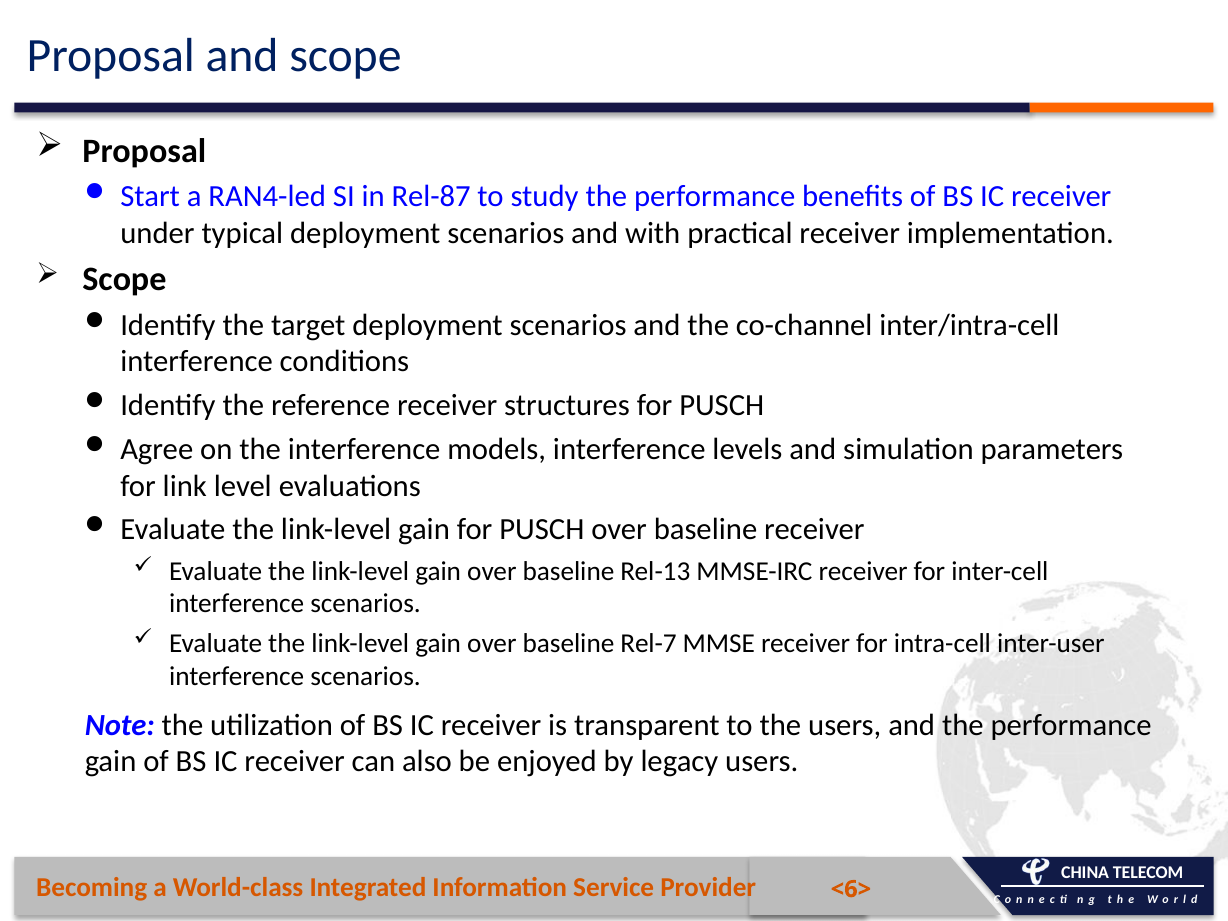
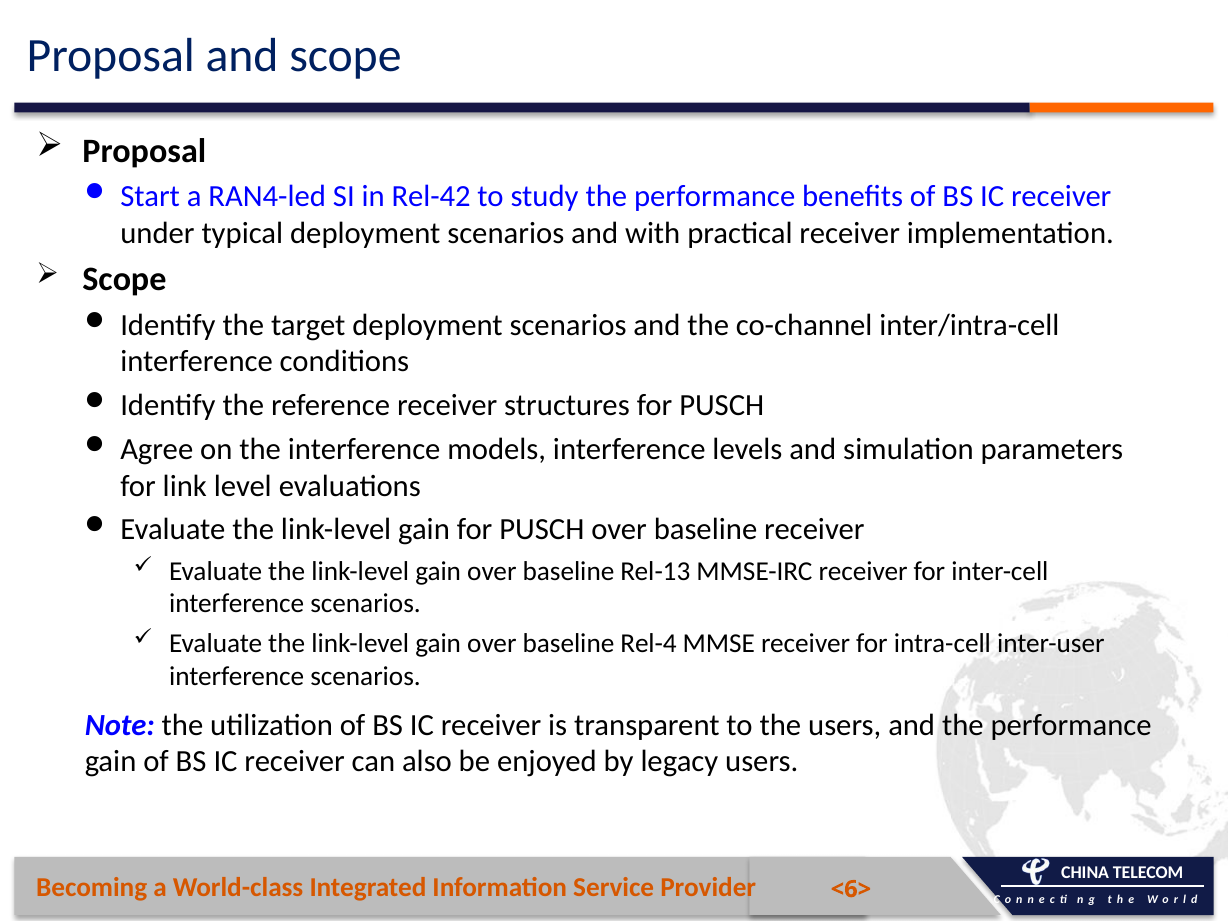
Rel-87: Rel-87 -> Rel-42 (431, 197)
Rel-7: Rel-7 -> Rel-4 (649, 643)
